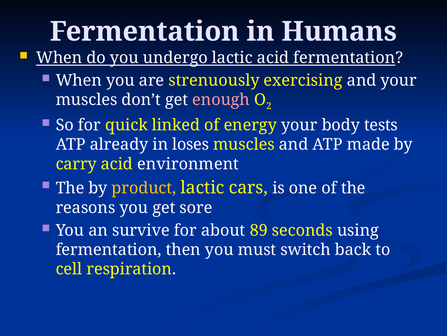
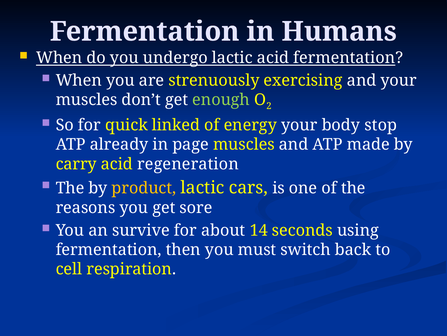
enough colour: pink -> light green (221, 100)
tests: tests -> stop (381, 125)
loses: loses -> page (191, 144)
environment: environment -> regeneration (188, 164)
89: 89 -> 14 (259, 230)
